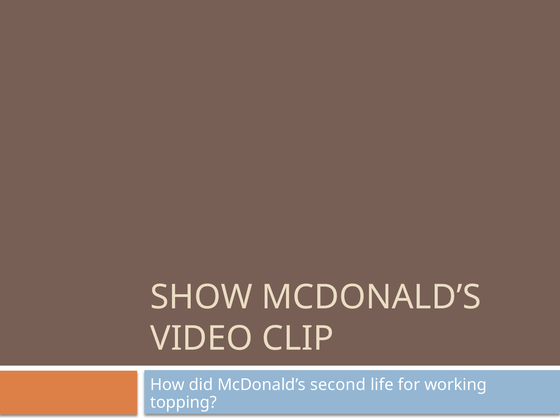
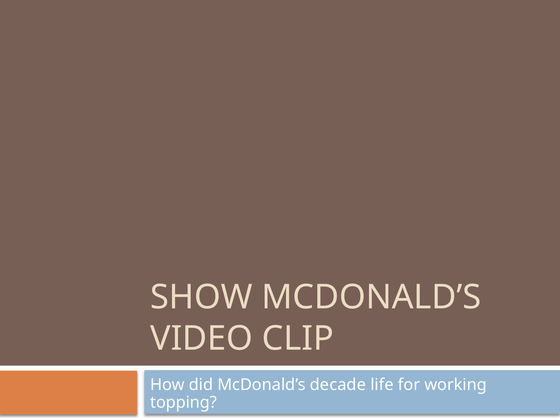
second: second -> decade (338, 385)
